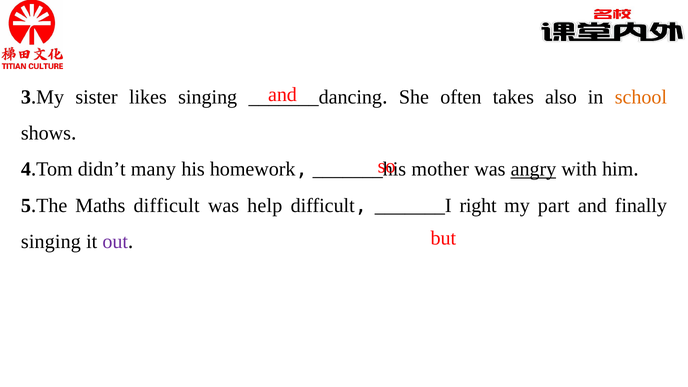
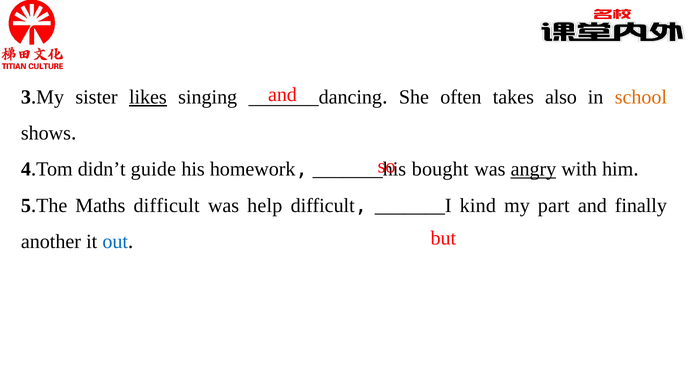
likes underline: none -> present (148, 97)
many: many -> guide (153, 169)
mother: mother -> bought (440, 169)
right: right -> kind (478, 206)
singing: singing -> another (51, 242)
out colour: purple -> blue (115, 242)
